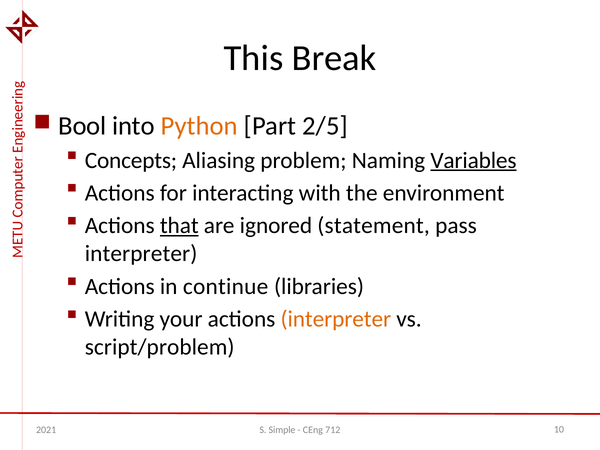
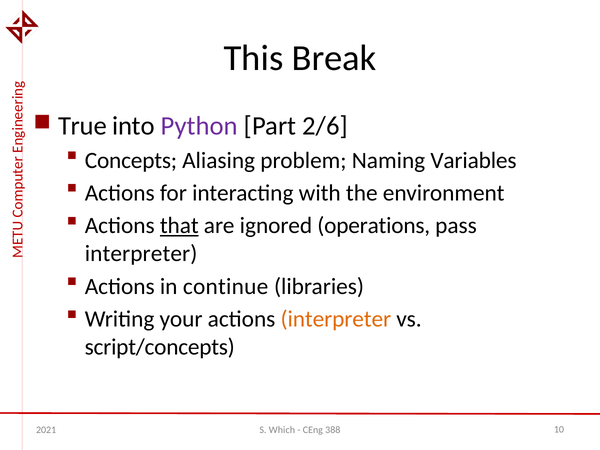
Bool: Bool -> True (82, 126)
Python colour: orange -> purple (199, 126)
2/5: 2/5 -> 2/6 (325, 126)
Variables underline: present -> none (473, 160)
statement: statement -> operations (374, 226)
script/problem: script/problem -> script/concepts (160, 347)
Simple: Simple -> Which (282, 430)
712: 712 -> 388 (333, 430)
